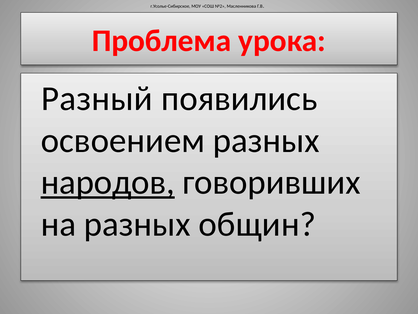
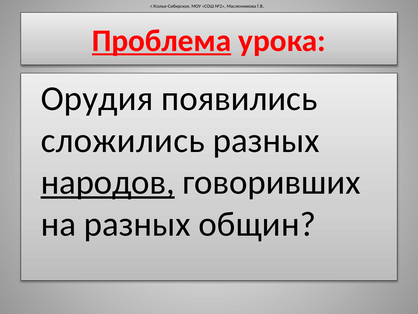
Проблема underline: none -> present (162, 41)
Разный: Разный -> Орудия (97, 99)
освоением: освоением -> сложились (123, 140)
